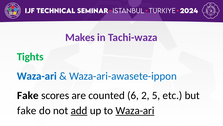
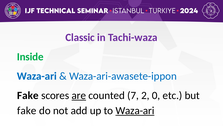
Makes: Makes -> Classic (80, 37)
Tights: Tights -> Inside (30, 57)
are underline: none -> present (79, 95)
6: 6 -> 7 (133, 95)
5: 5 -> 0 (156, 95)
add underline: present -> none (79, 110)
